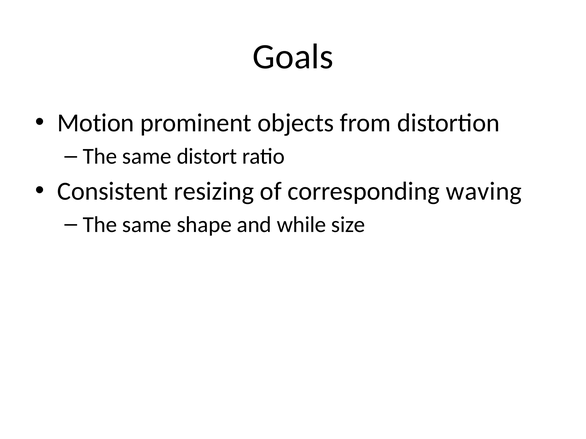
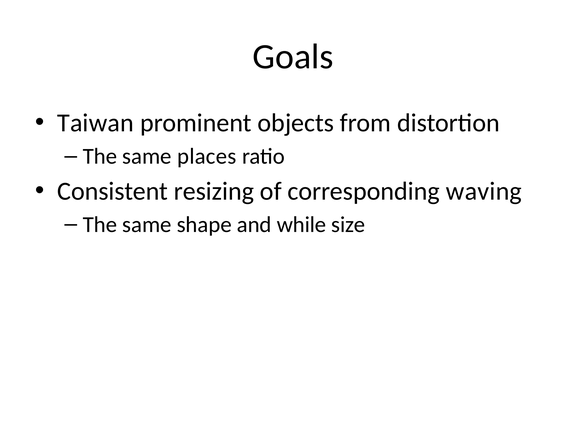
Motion: Motion -> Taiwan (96, 123)
distort: distort -> places (207, 157)
